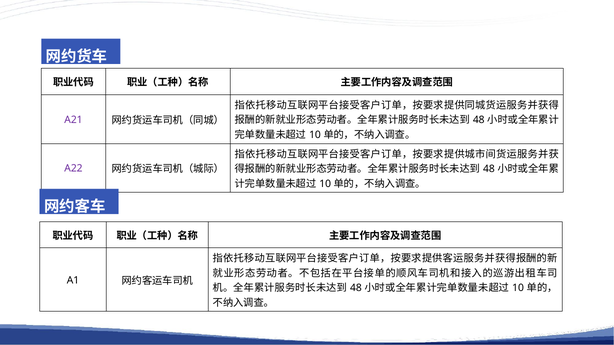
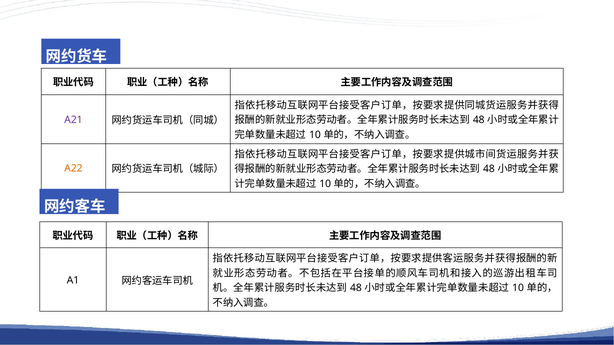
A22 colour: purple -> orange (73, 169)
